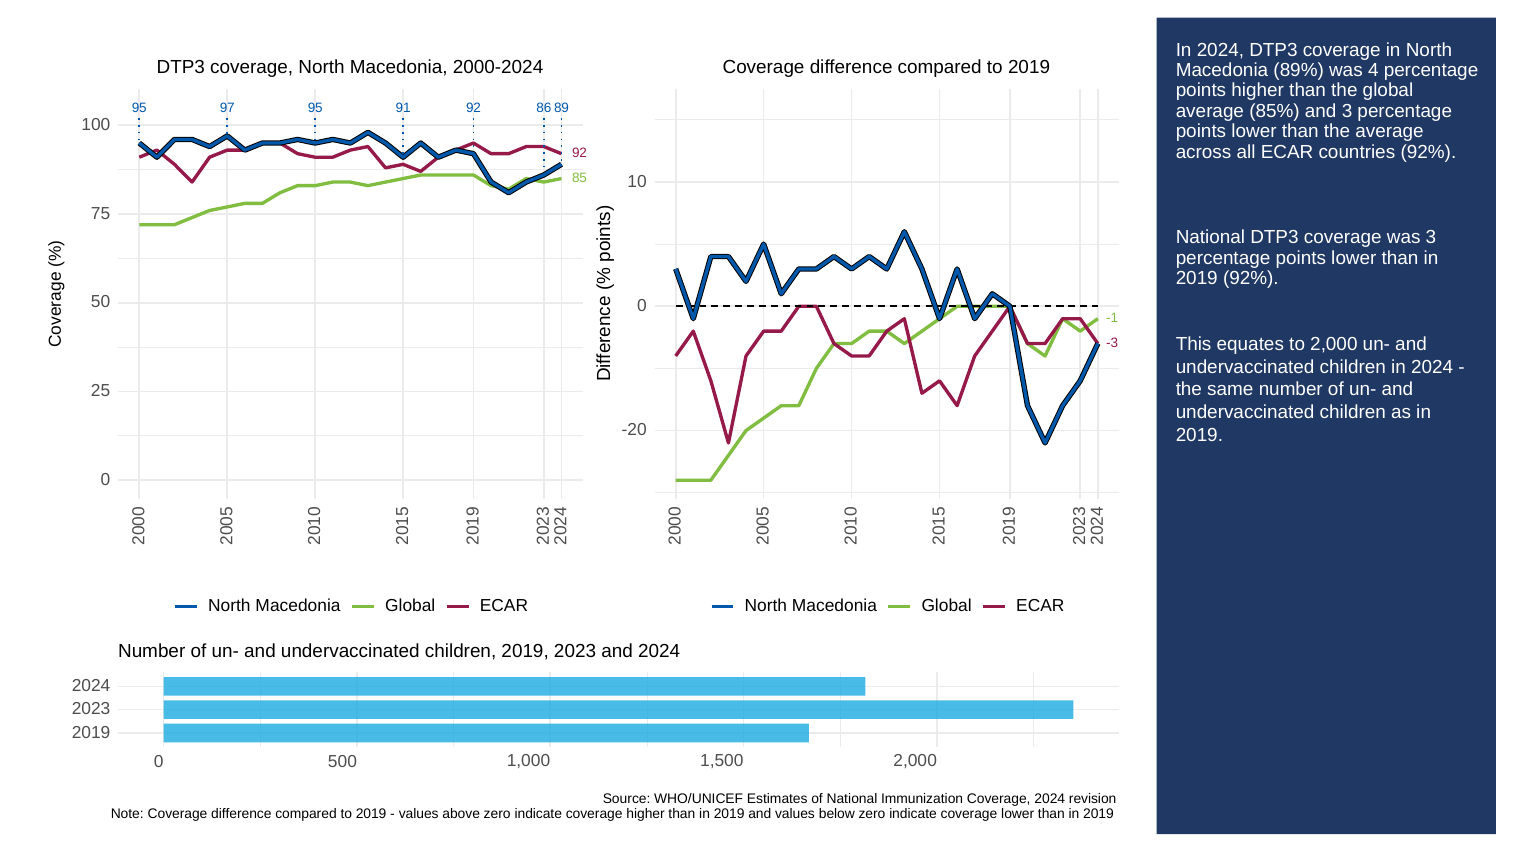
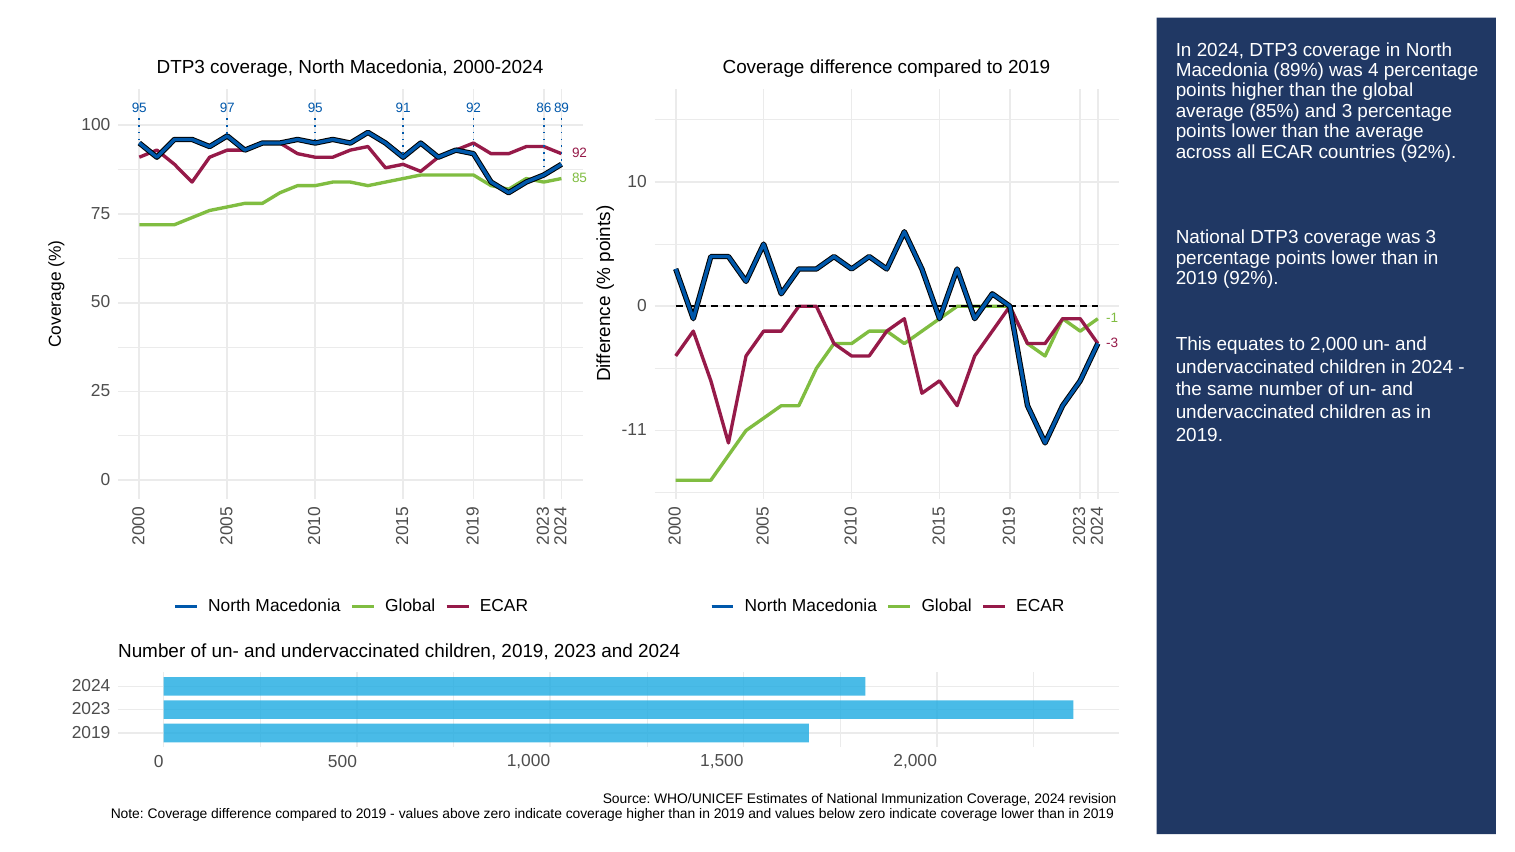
-20: -20 -> -11 (634, 430)
